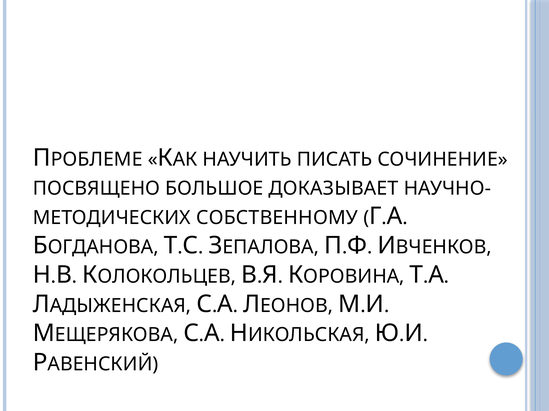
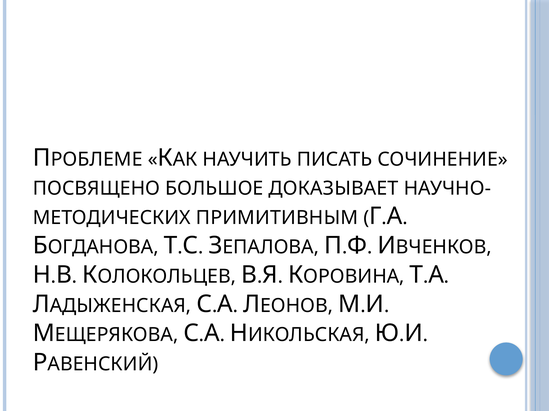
СОБСТВЕННОМУ: СОБСТВЕННОМУ -> ПРИМИТИВНЫМ (277, 218)
